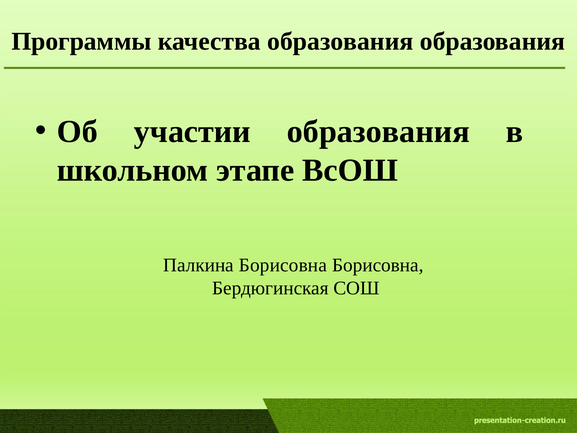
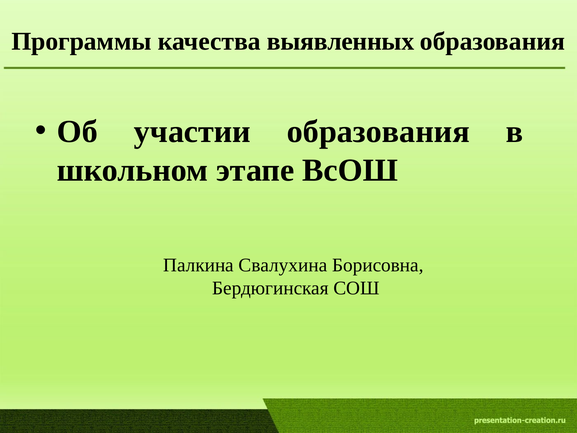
качества образования: образования -> выявленных (340, 41)
Палкина Борисовна: Борисовна -> Свалухина (283, 265)
